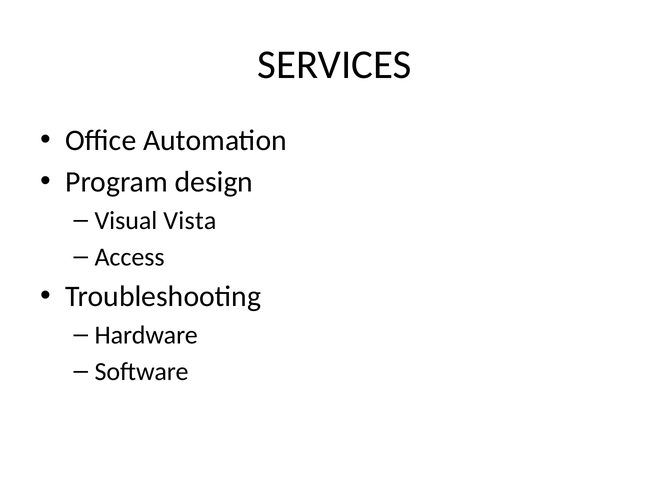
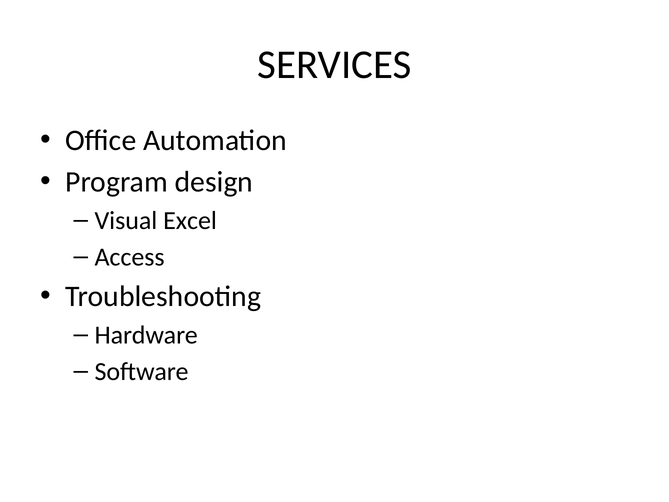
Vista: Vista -> Excel (190, 220)
